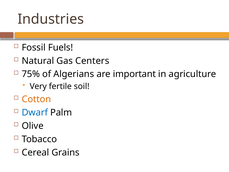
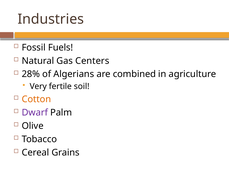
75%: 75% -> 28% (31, 74)
important: important -> combined (134, 74)
Dwarf colour: blue -> purple (35, 112)
